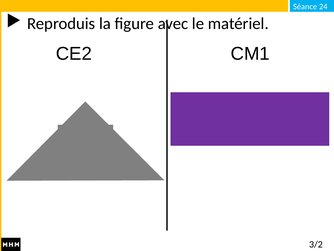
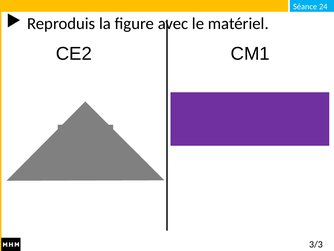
3/2: 3/2 -> 3/3 (316, 244)
